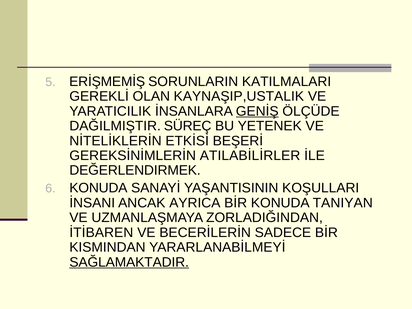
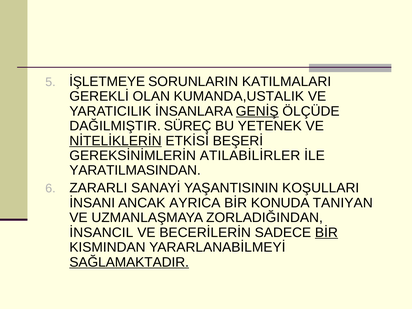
ERİŞMEMİŞ: ERİŞMEMİŞ -> İŞLETMEYE (107, 81)
KAYNAŞIP,USTALIK: KAYNAŞIP,USTALIK -> KUMANDA,USTALIK (239, 96)
NİTELİKLERİN underline: none -> present (115, 141)
DEĞERLENDIRMEK: DEĞERLENDIRMEK -> YARATILMASINDAN (135, 170)
KONUDA: KONUDA -> ZARARLI (98, 188)
İTİBAREN: İTİBAREN -> İNSANCIL (101, 232)
BİR underline: none -> present (326, 232)
